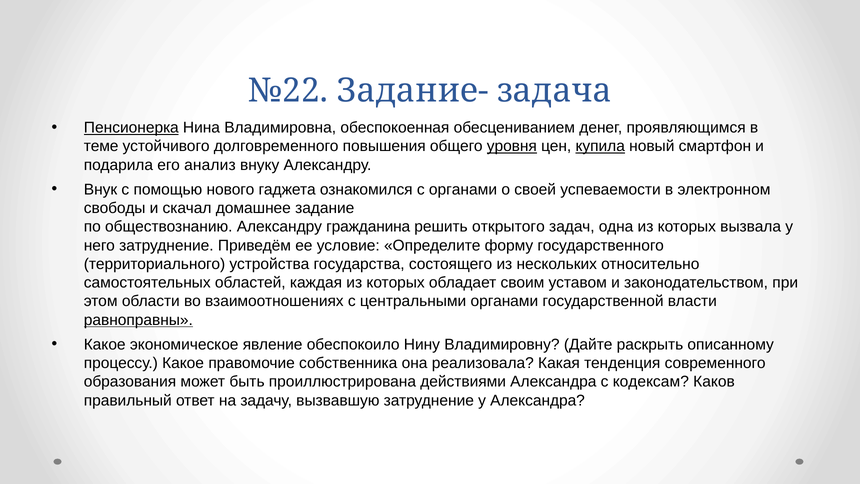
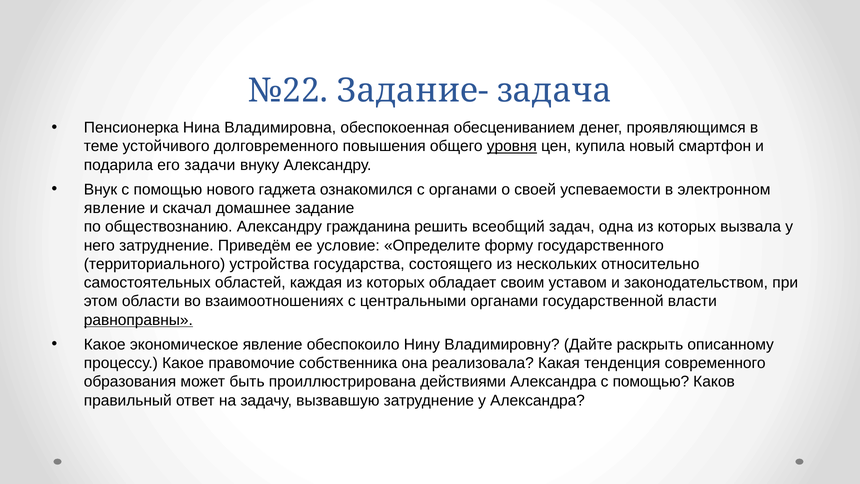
Пенсионерка underline: present -> none (131, 128)
купила underline: present -> none (600, 146)
анализ: анализ -> задачи (210, 165)
свободы: свободы -> явление (115, 208)
открытого: открытого -> всеобщий (508, 227)
Александра с кодексам: кодексам -> помощью (651, 382)
